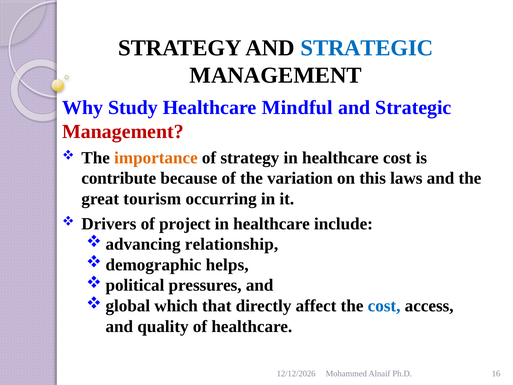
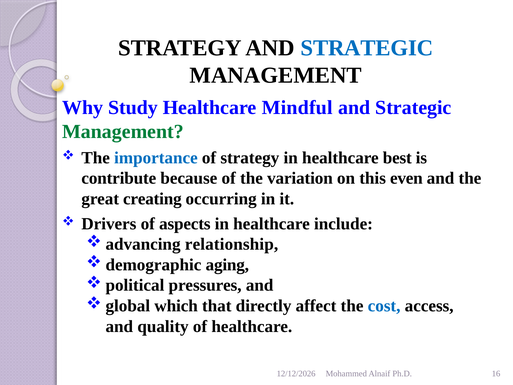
Management colour: red -> green (123, 131)
importance colour: orange -> blue (156, 158)
healthcare cost: cost -> best (397, 158)
laws: laws -> even (406, 178)
tourism: tourism -> creating (152, 199)
project: project -> aspects (185, 224)
helps: helps -> aging (227, 265)
